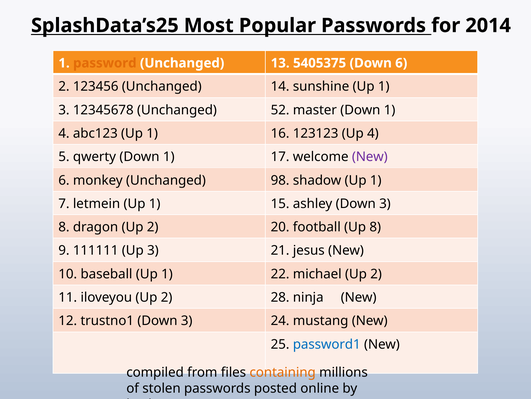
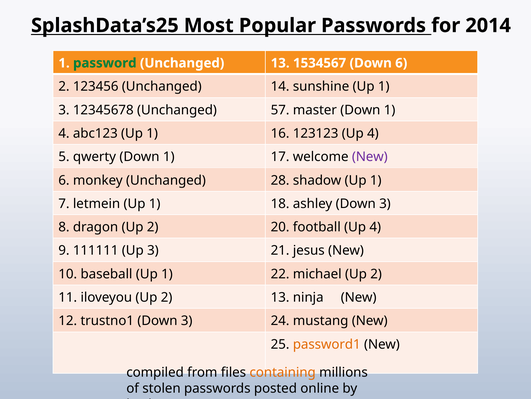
password colour: orange -> green (105, 63)
5405375: 5405375 -> 1534567 (320, 63)
52: 52 -> 57 (280, 110)
98: 98 -> 28 (280, 180)
15: 15 -> 18 (280, 203)
football Up 8: 8 -> 4 (375, 227)
2 28: 28 -> 13 (280, 297)
password1 colour: blue -> orange (327, 344)
